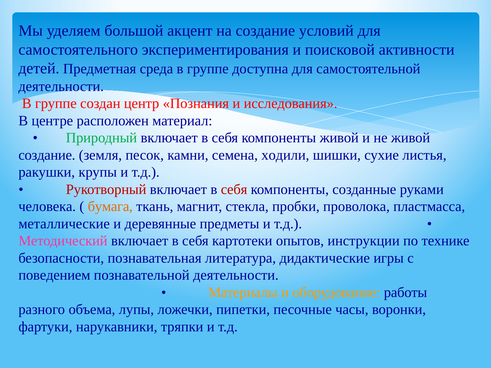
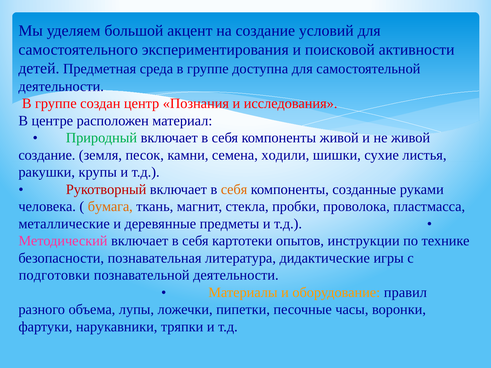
себя colour: red -> orange (234, 189)
поведением: поведением -> подготовки (54, 275)
работы: работы -> правил (405, 293)
